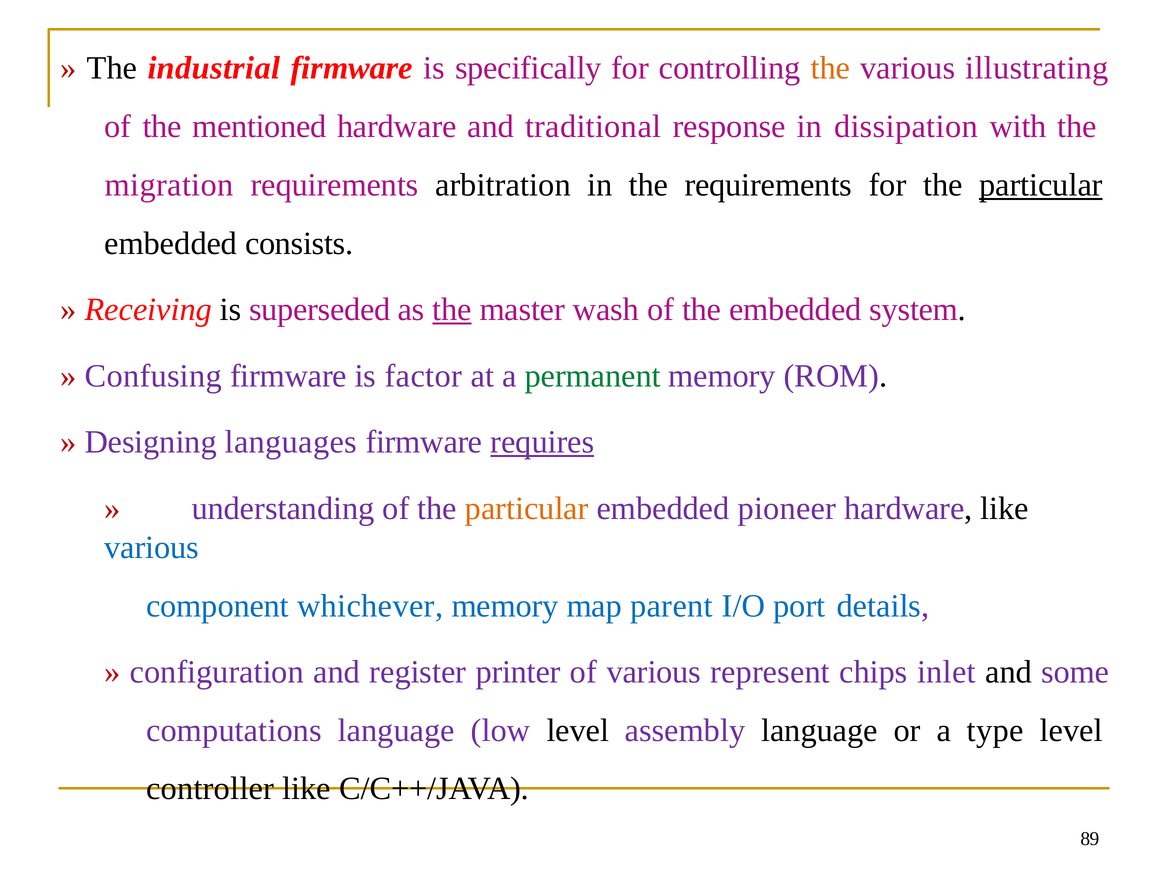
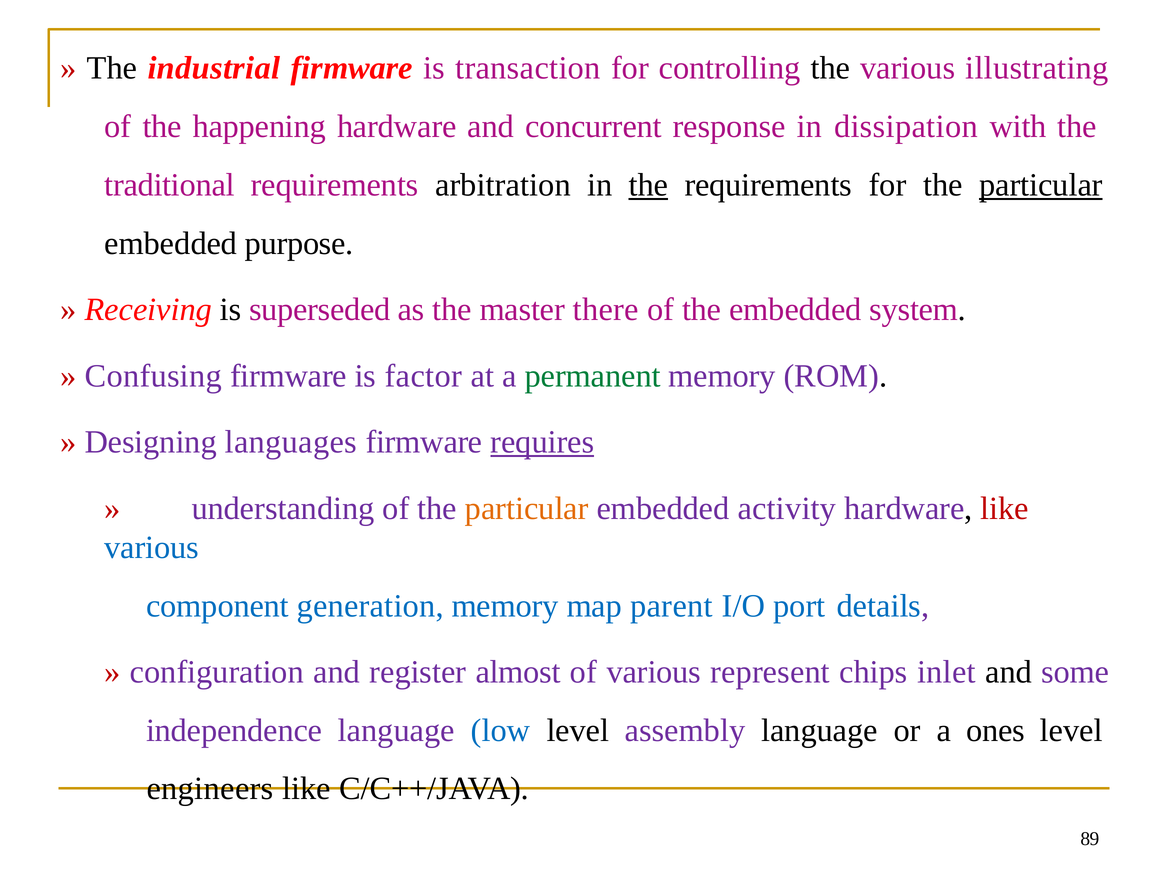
specifically: specifically -> transaction (528, 68)
the colour: orange -> black (830, 68)
mentioned: mentioned -> happening (259, 127)
traditional: traditional -> concurrent (593, 127)
migration: migration -> traditional (169, 185)
the underline: none -> present (648, 185)
consists: consists -> purpose (299, 243)
the underline: present -> none (452, 310)
wash: wash -> there (606, 310)
pioneer: pioneer -> activity (787, 508)
like colour: black -> red (1005, 508)
whichever: whichever -> generation (370, 606)
printer: printer -> almost (518, 672)
computations: computations -> independence (234, 730)
low colour: purple -> blue (501, 730)
type: type -> ones (996, 730)
controller: controller -> engineers (210, 789)
